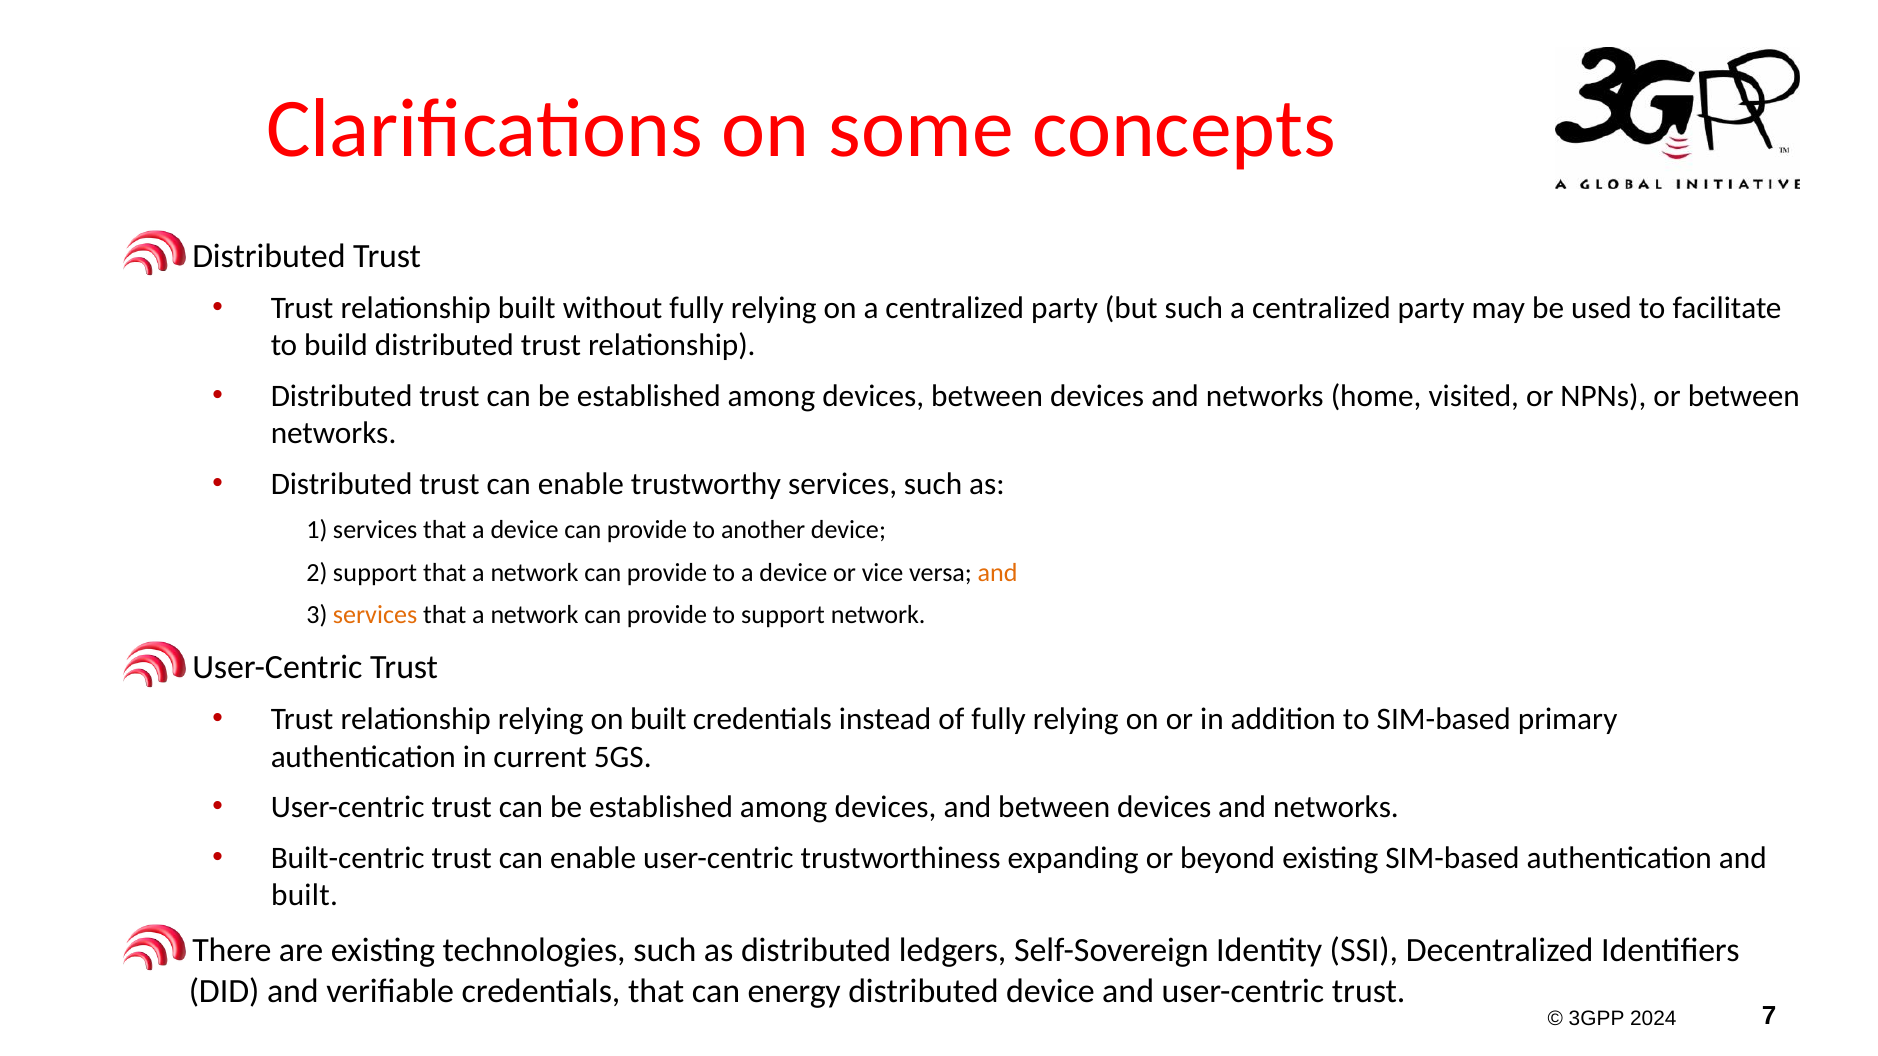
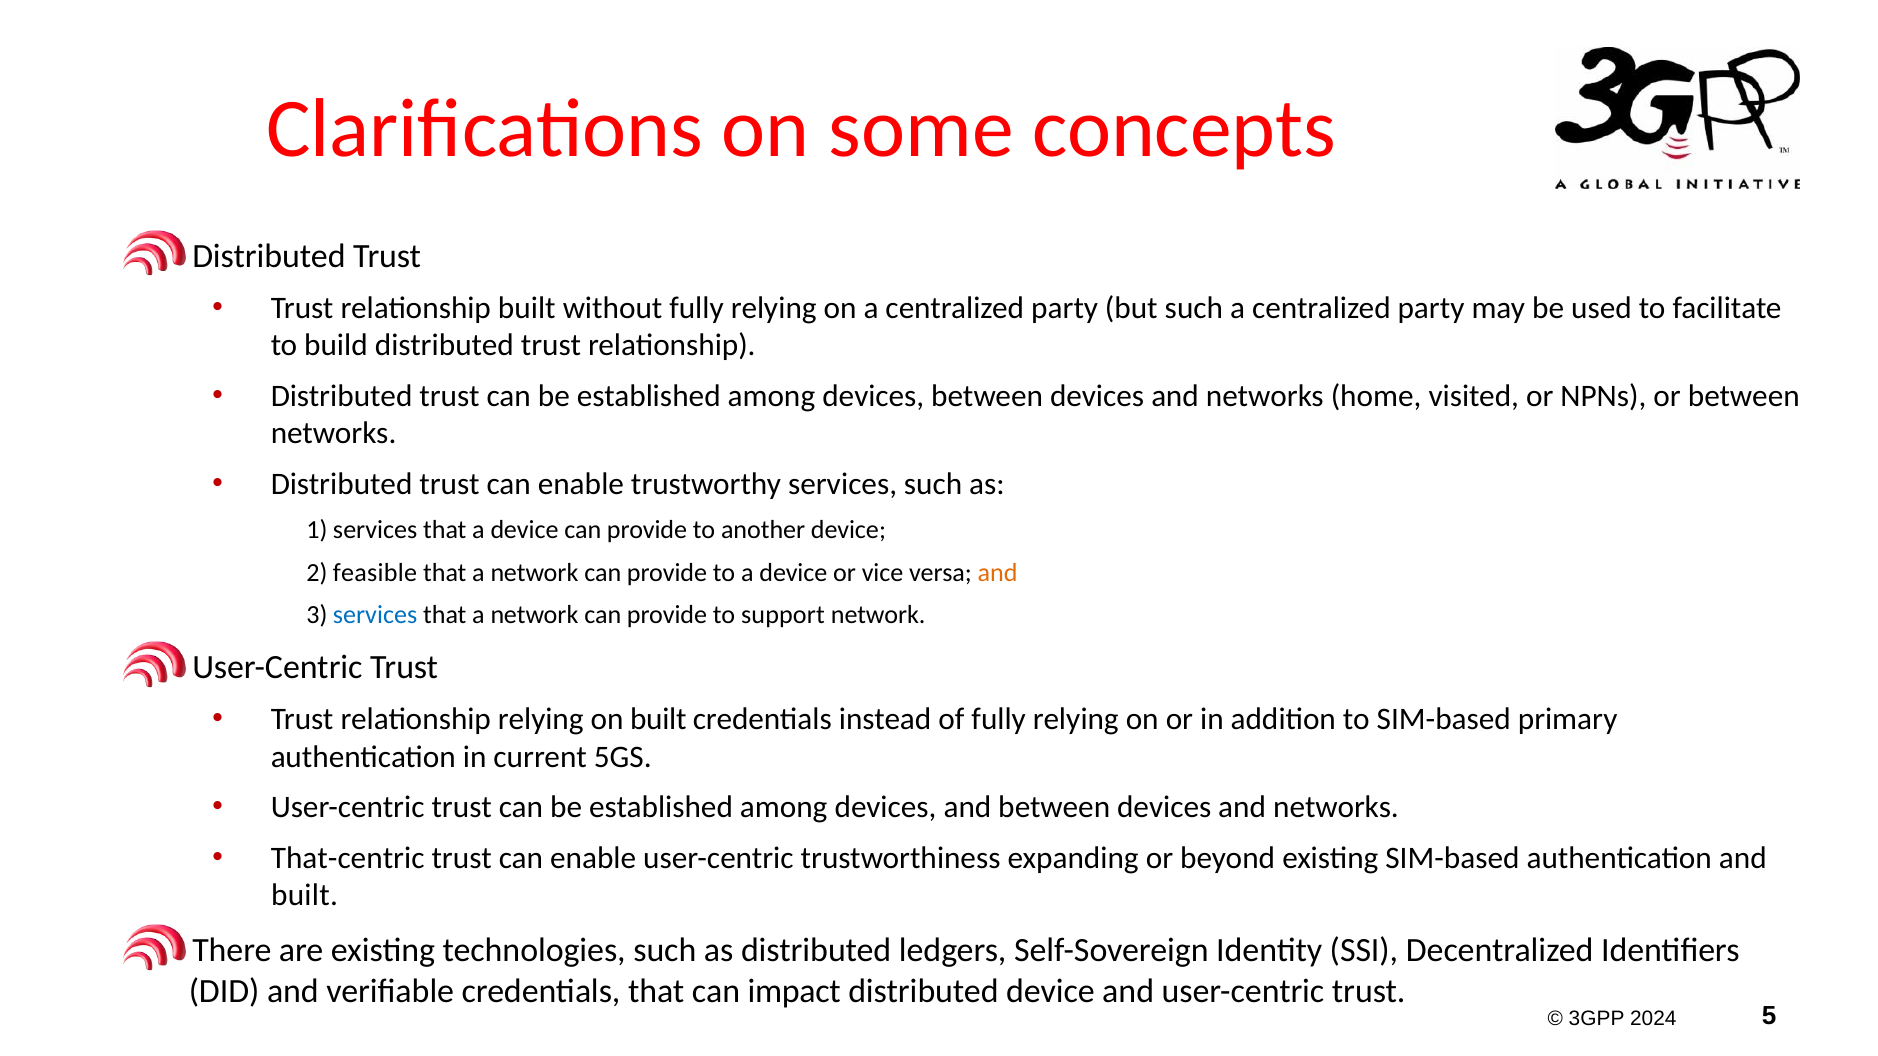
2 support: support -> feasible (375, 573)
services colour: orange -> blue (375, 615)
Built-centric: Built-centric -> That-centric (348, 858)
energy: energy -> impact (794, 991)
7: 7 -> 5 (1769, 1017)
